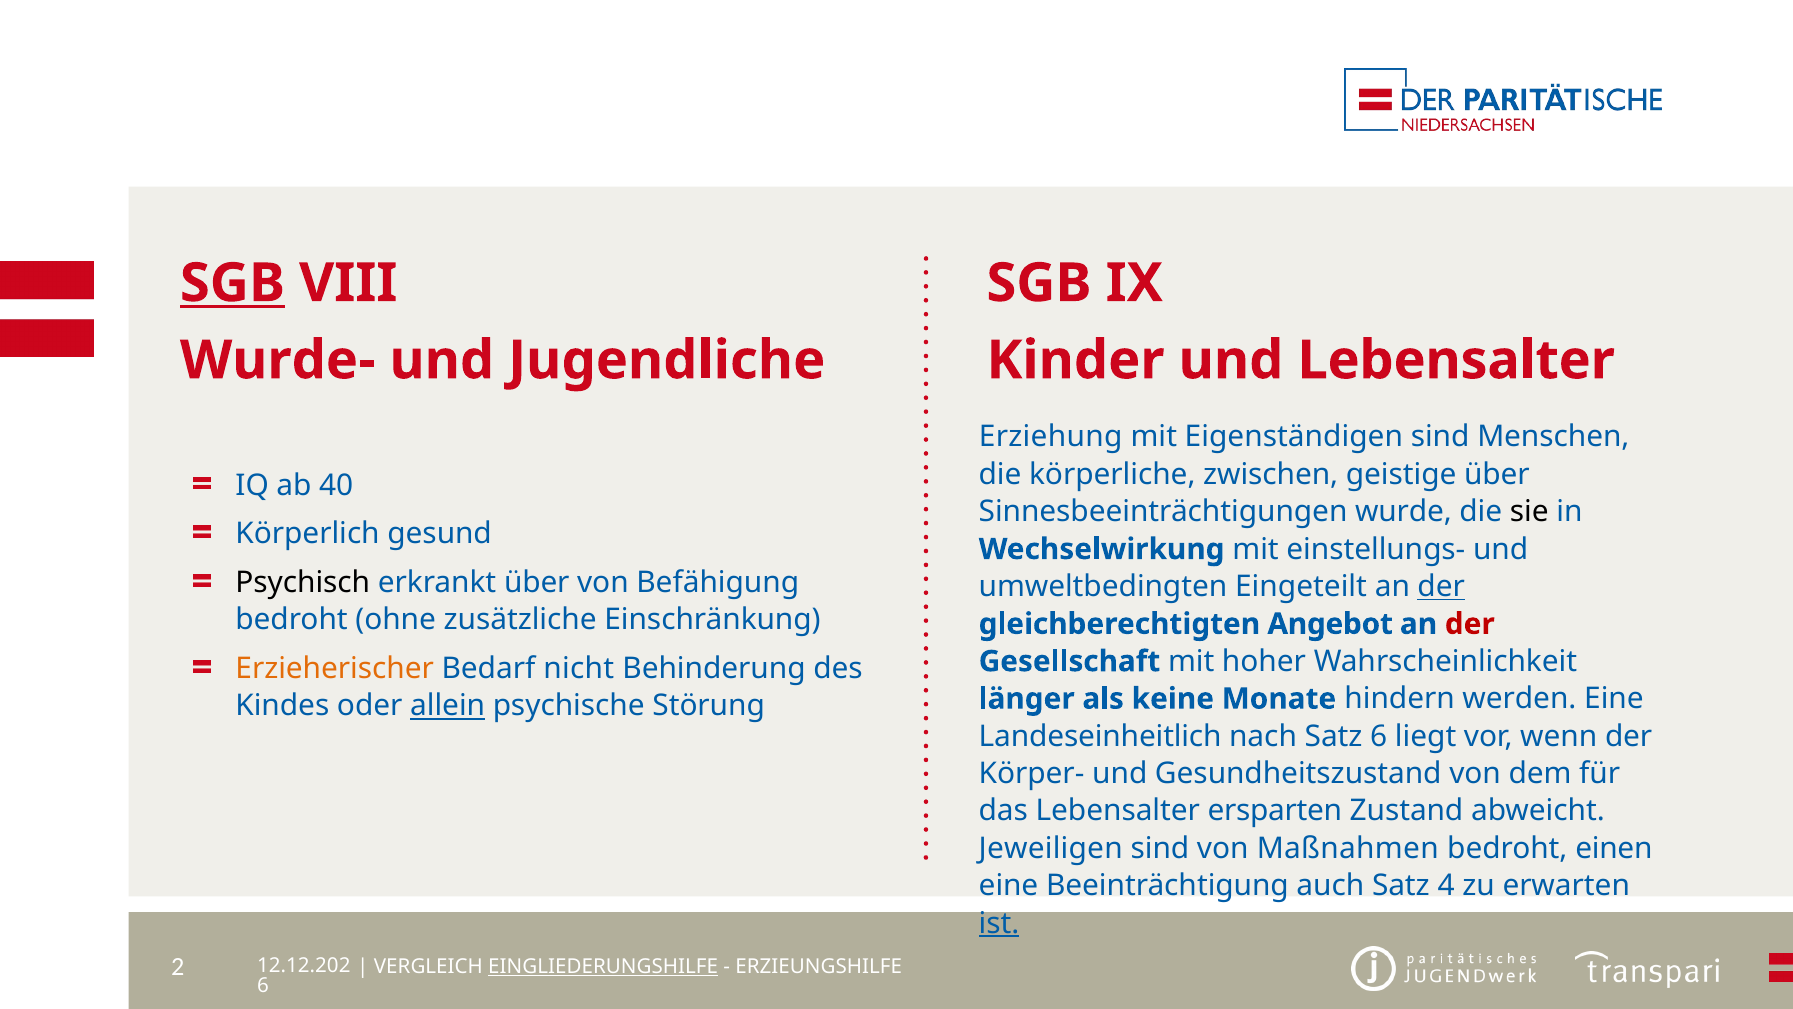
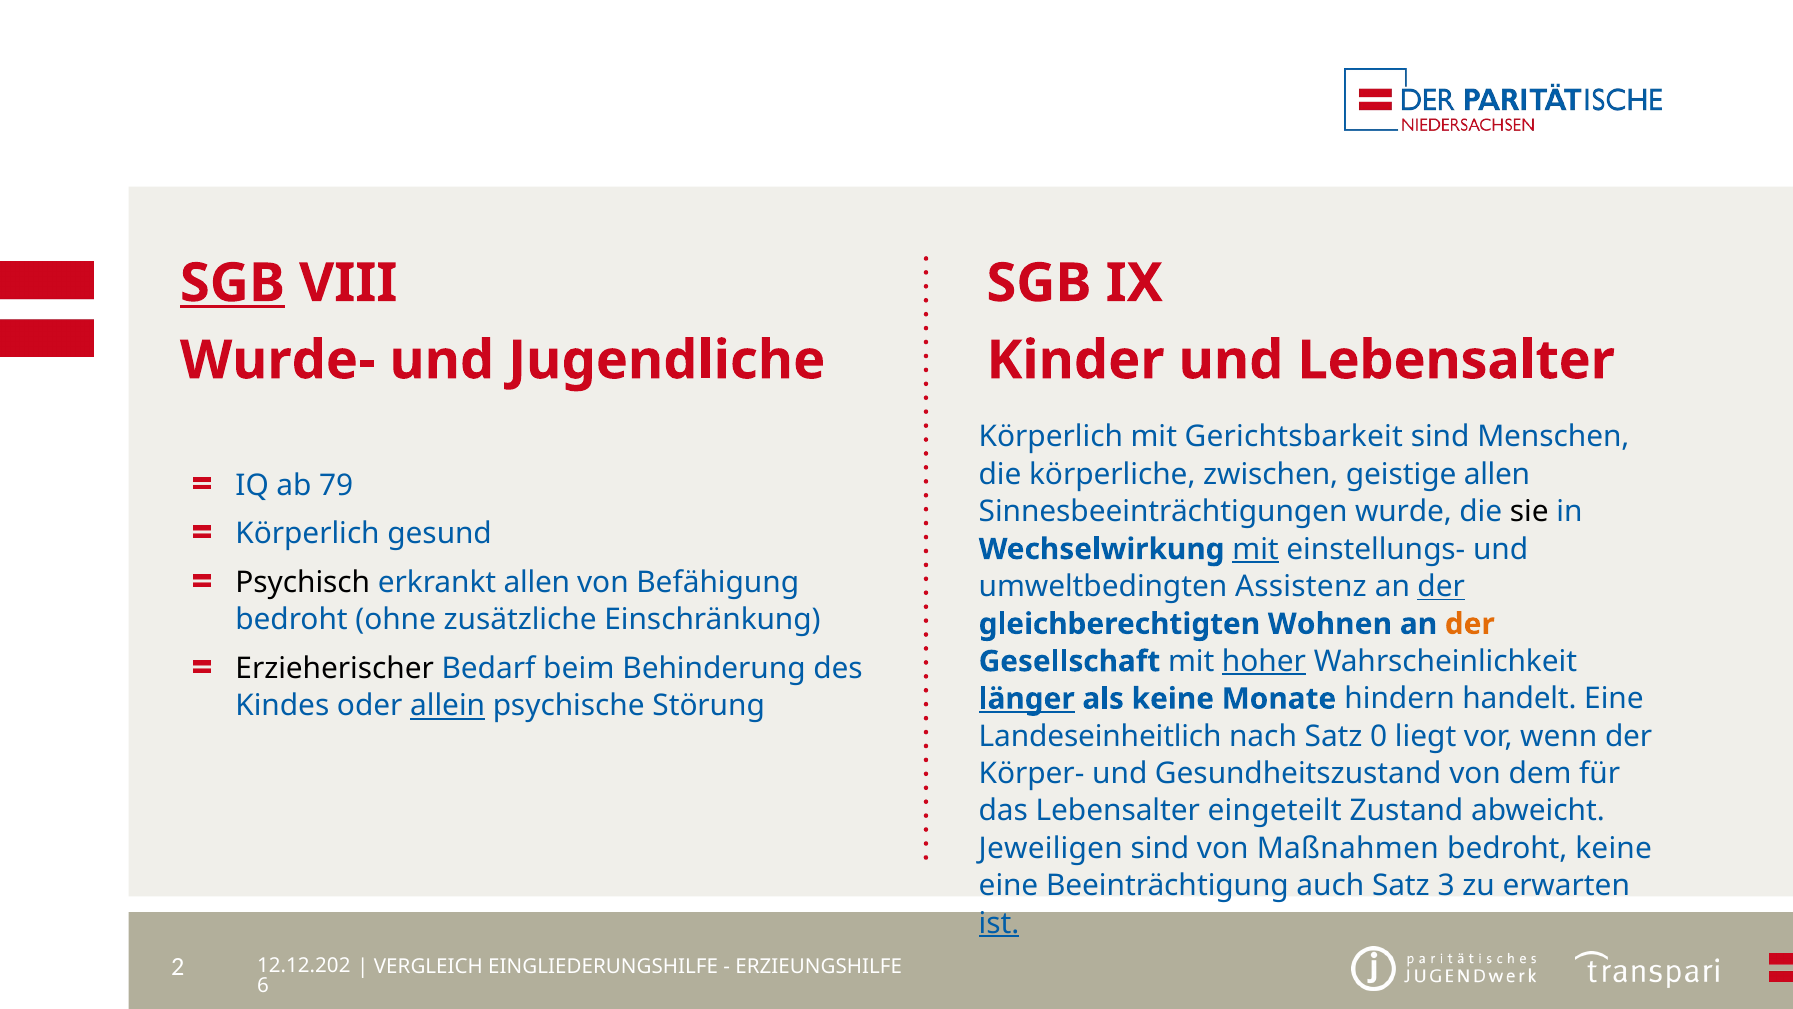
Erziehung: Erziehung -> Körperlich (1051, 437)
Eigenständigen: Eigenständigen -> Gerichtsbarkeit (1294, 437)
geistige über: über -> allen (1497, 474)
40: 40 -> 79 (336, 485)
mit underline: none -> present (1256, 549)
erkrankt über: über -> allen (537, 582)
Eingeteilt: Eingeteilt -> Assistenz (1301, 586)
Angebot: Angebot -> Wohnen (1330, 624)
der colour: red -> orange (1470, 624)
hoher underline: none -> present (1264, 661)
Erzieherischer colour: orange -> black (335, 668)
nicht: nicht -> beim (579, 668)
länger underline: none -> present (1027, 699)
werden: werden -> handelt (1520, 699)
Satz 6: 6 -> 0 (1379, 736)
ersparten: ersparten -> eingeteilt (1275, 811)
bedroht einen: einen -> keine (1614, 848)
4: 4 -> 3 (1446, 885)
EINGLIEDERUNGSHILFE underline: present -> none (603, 966)
